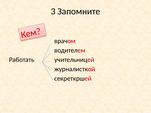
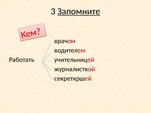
Запомните underline: none -> present (79, 11)
